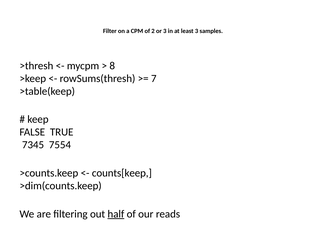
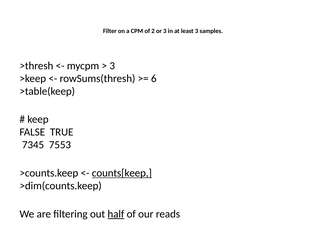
8: 8 -> 3 (112, 66)
7: 7 -> 6 (154, 78)
7554: 7554 -> 7553 (60, 145)
counts[keep underline: none -> present (122, 173)
